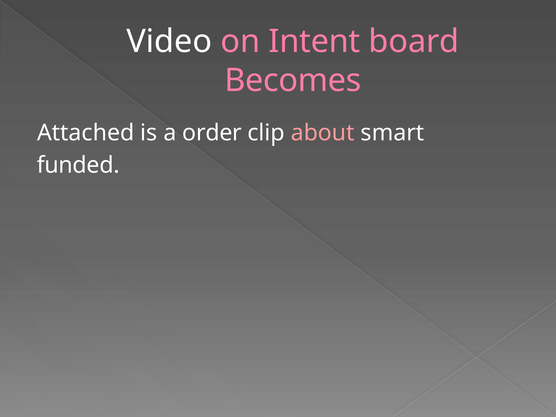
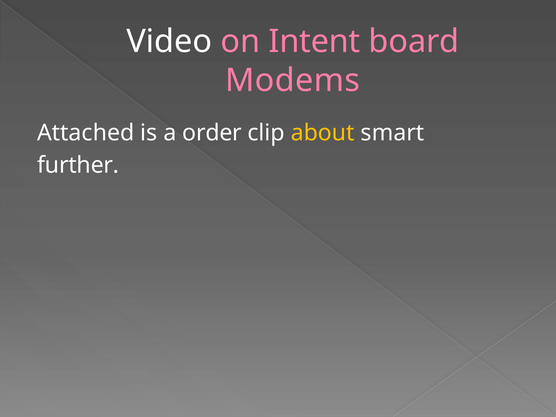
Becomes: Becomes -> Modems (293, 81)
about colour: pink -> yellow (323, 133)
funded: funded -> further (78, 165)
